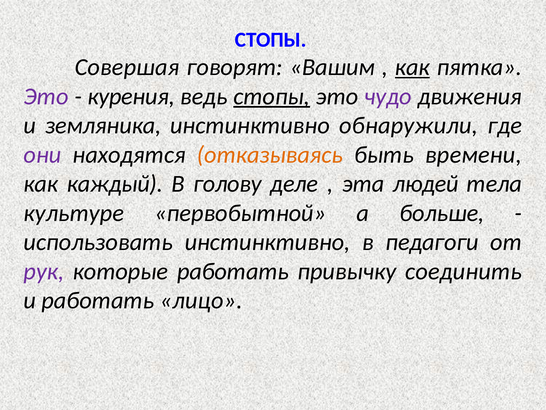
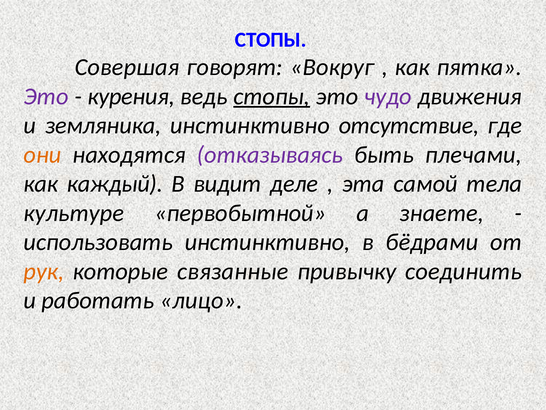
Вашим: Вашим -> Вокруг (332, 67)
как underline: present -> none (412, 67)
обнаружили: обнаружили -> отсутствие (409, 125)
они colour: purple -> orange (42, 155)
отказываясь colour: orange -> purple (270, 155)
времени: времени -> плечами (473, 155)
голову: голову -> видит (227, 184)
людей: людей -> самой (426, 184)
больше: больше -> знаете (442, 213)
педагоги: педагоги -> бёдрами (432, 242)
рук colour: purple -> orange (44, 271)
которые работать: работать -> связанные (233, 271)
